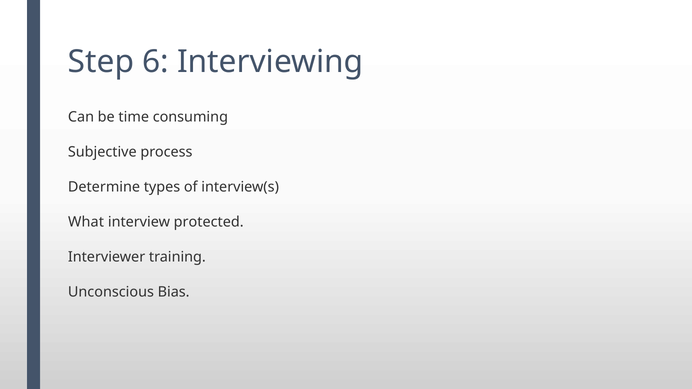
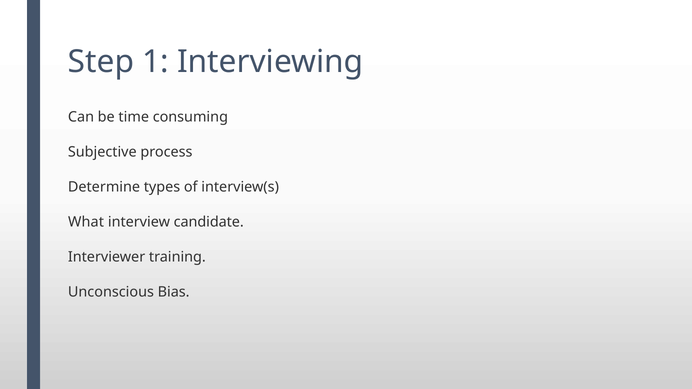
6: 6 -> 1 (156, 62)
protected: protected -> candidate (209, 222)
